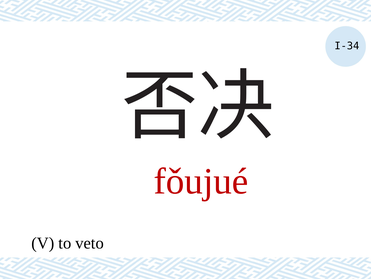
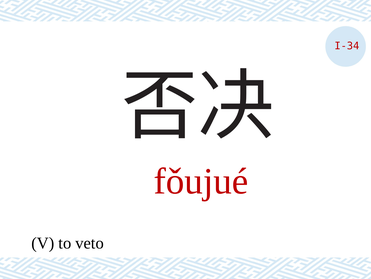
I-34 colour: black -> red (347, 46)
